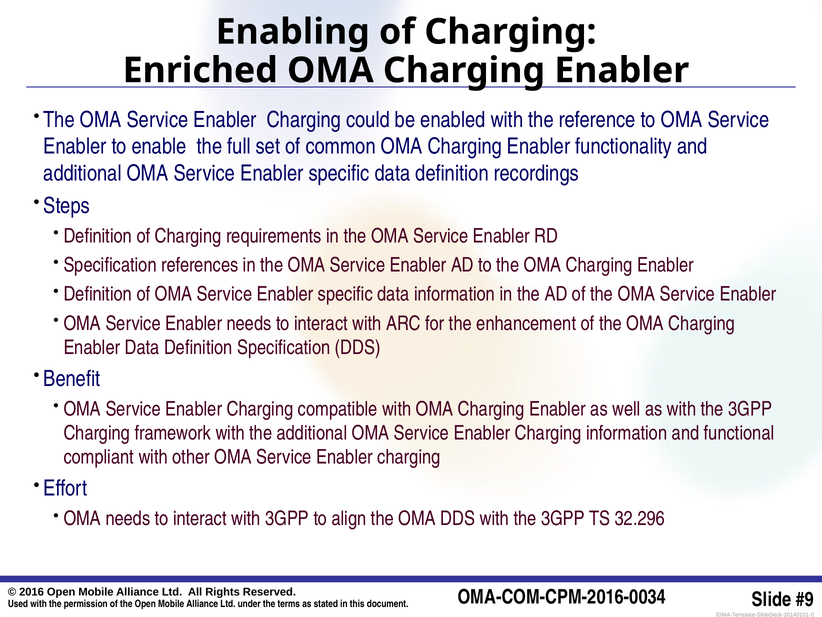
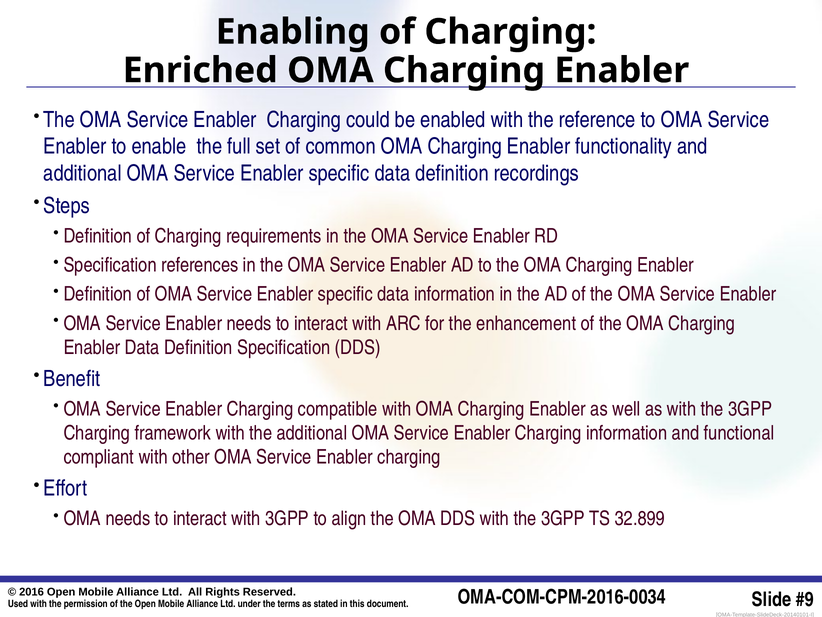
32.296: 32.296 -> 32.899 (640, 518)
